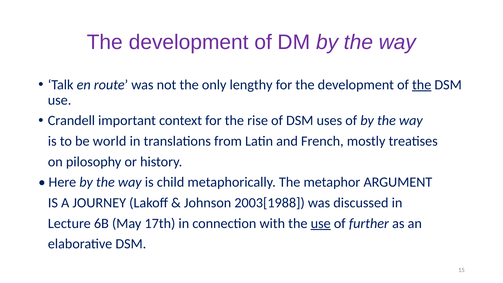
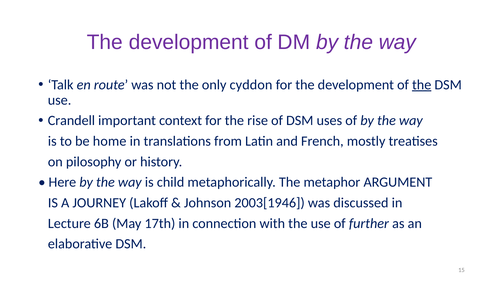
lengthy: lengthy -> cyddon (251, 85)
world: world -> home (110, 141)
2003[1988: 2003[1988 -> 2003[1946 (270, 203)
use underline: present -> none (321, 223)
